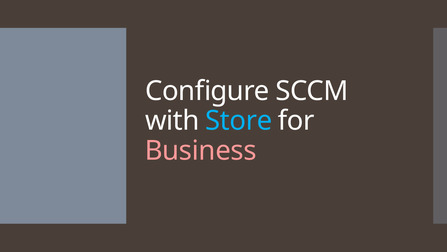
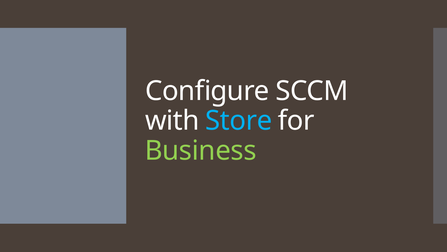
Business colour: pink -> light green (201, 150)
